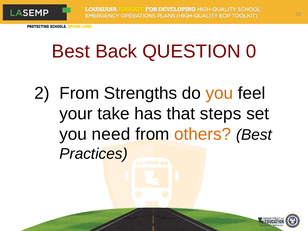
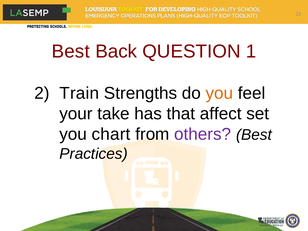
0: 0 -> 1 (251, 51)
2 From: From -> Train (79, 93)
steps: steps -> affect (221, 114)
need: need -> chart (111, 134)
others colour: orange -> purple (203, 134)
